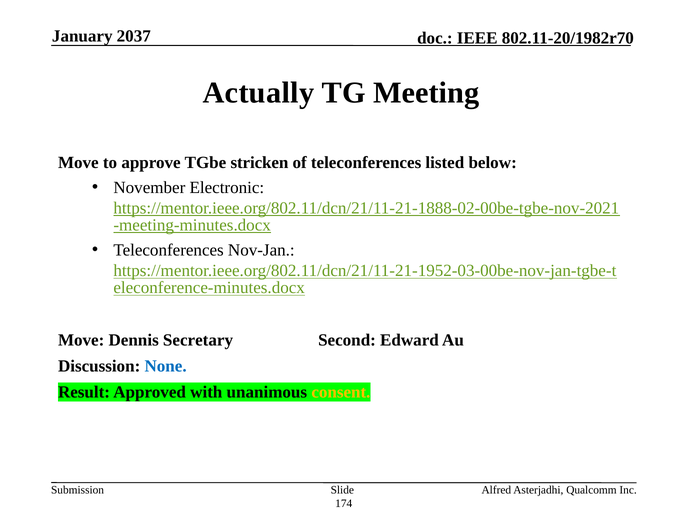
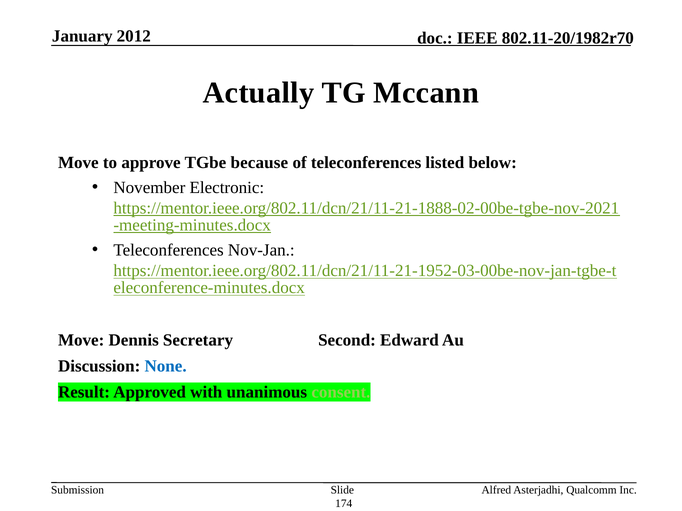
2037: 2037 -> 2012 (134, 36)
Meeting: Meeting -> Mccann (426, 93)
stricken: stricken -> because (259, 163)
consent colour: yellow -> light green (341, 393)
